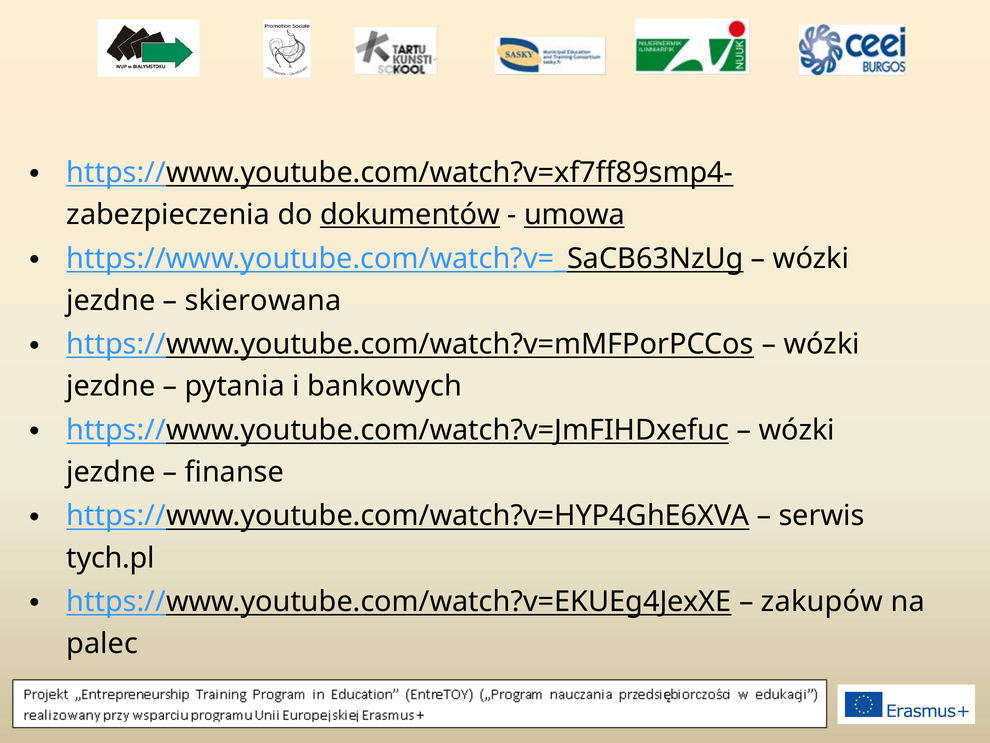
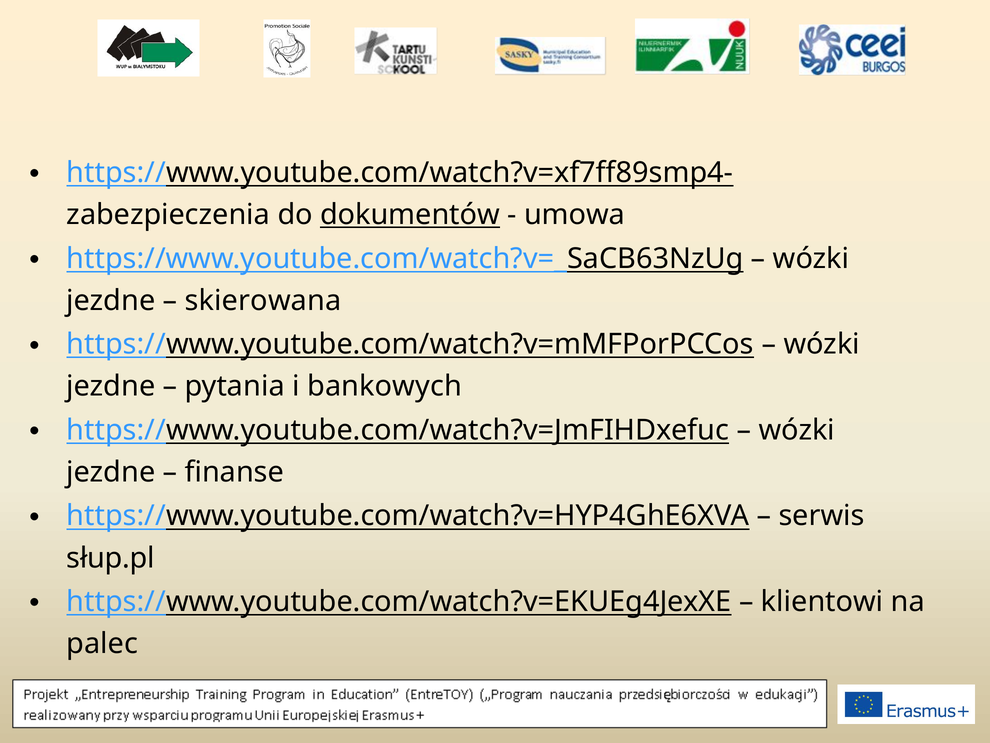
umowa underline: present -> none (574, 215)
tych.pl: tych.pl -> słup.pl (111, 558)
zakupów: zakupów -> klientowi (822, 601)
